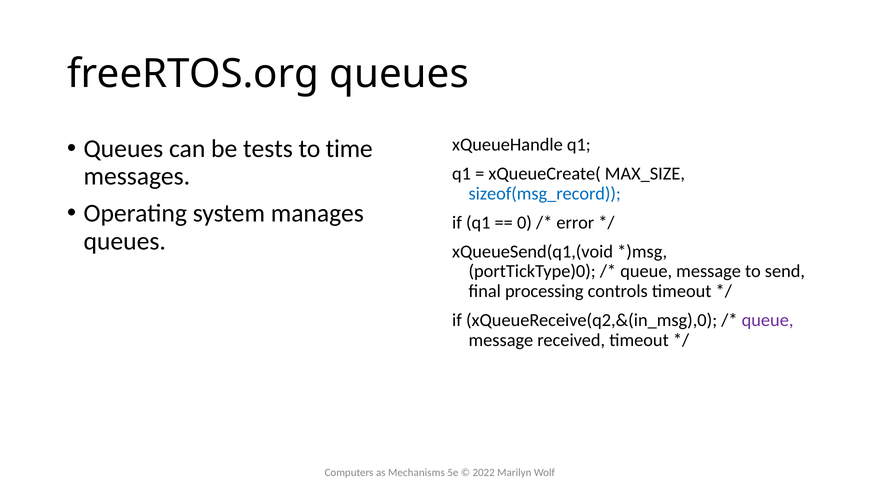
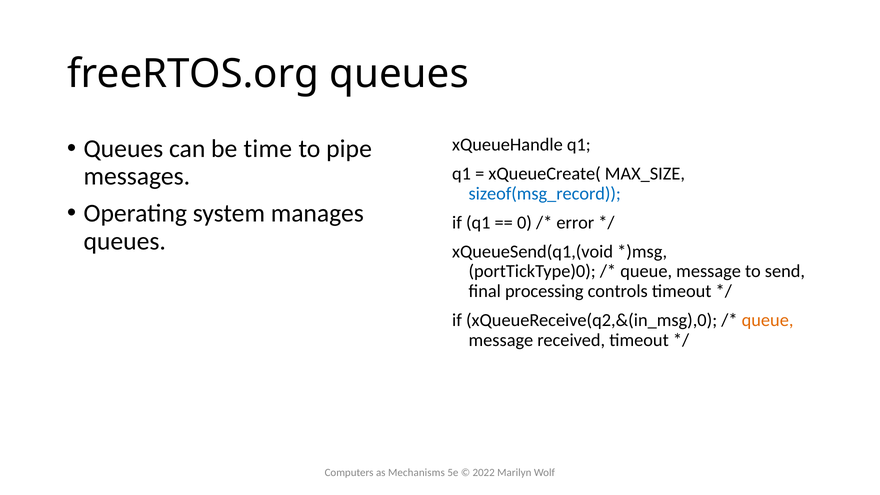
tests: tests -> time (268, 149)
time: time -> pipe (349, 149)
queue colour: purple -> orange (768, 320)
